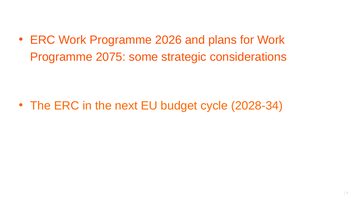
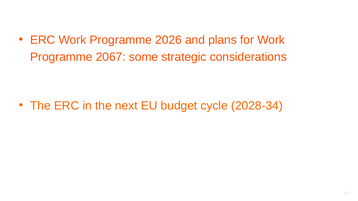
2075: 2075 -> 2067 (111, 57)
